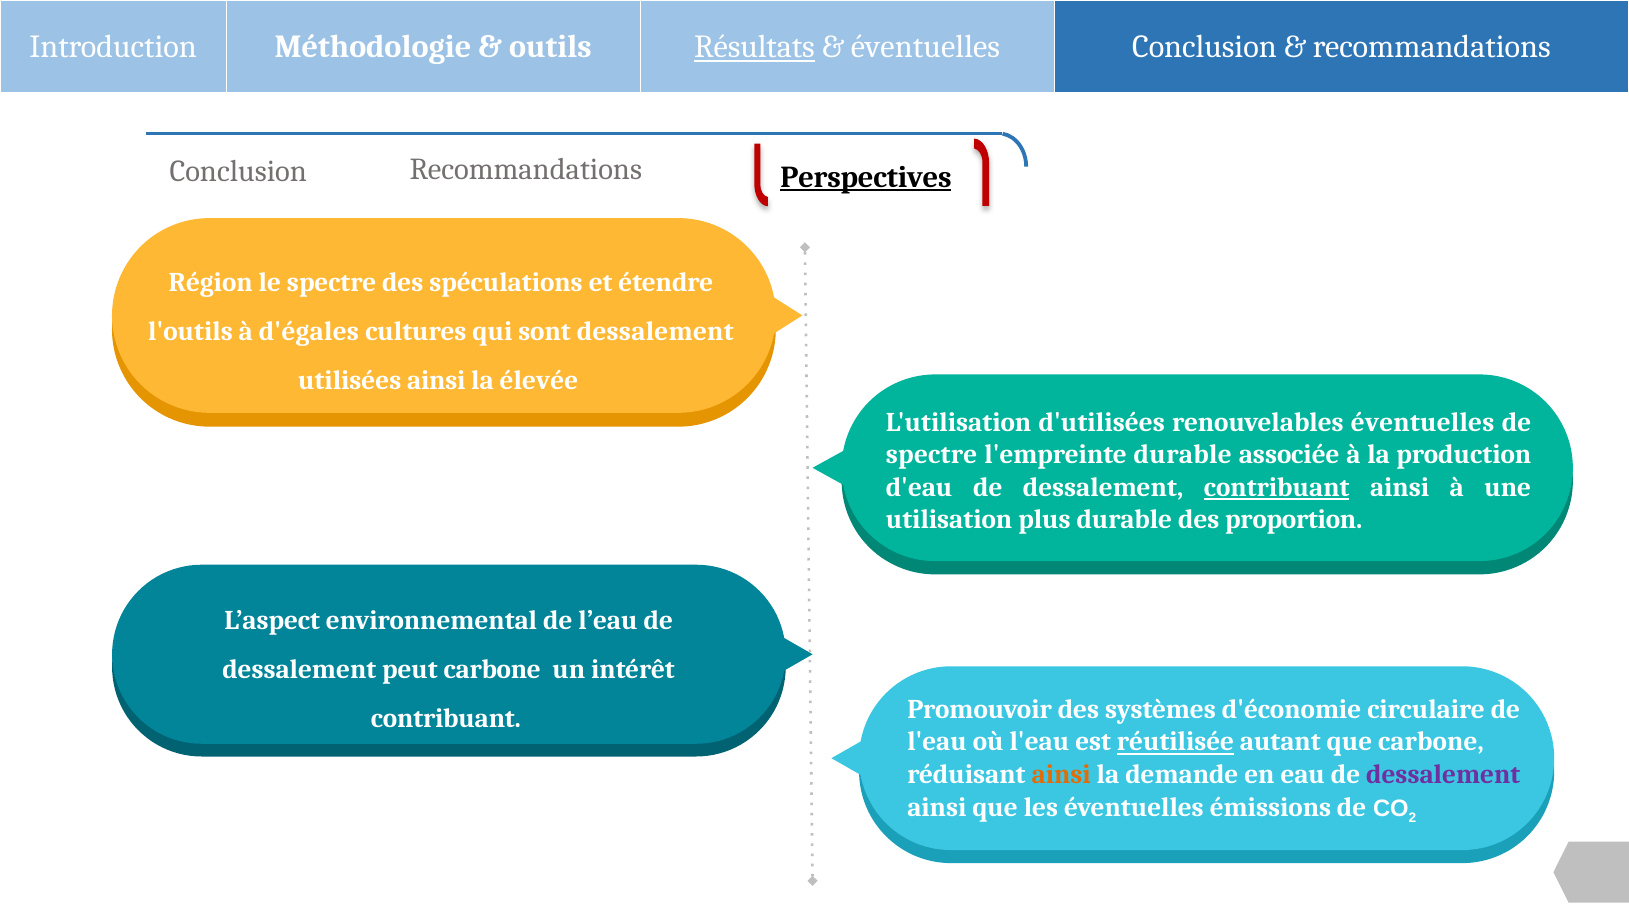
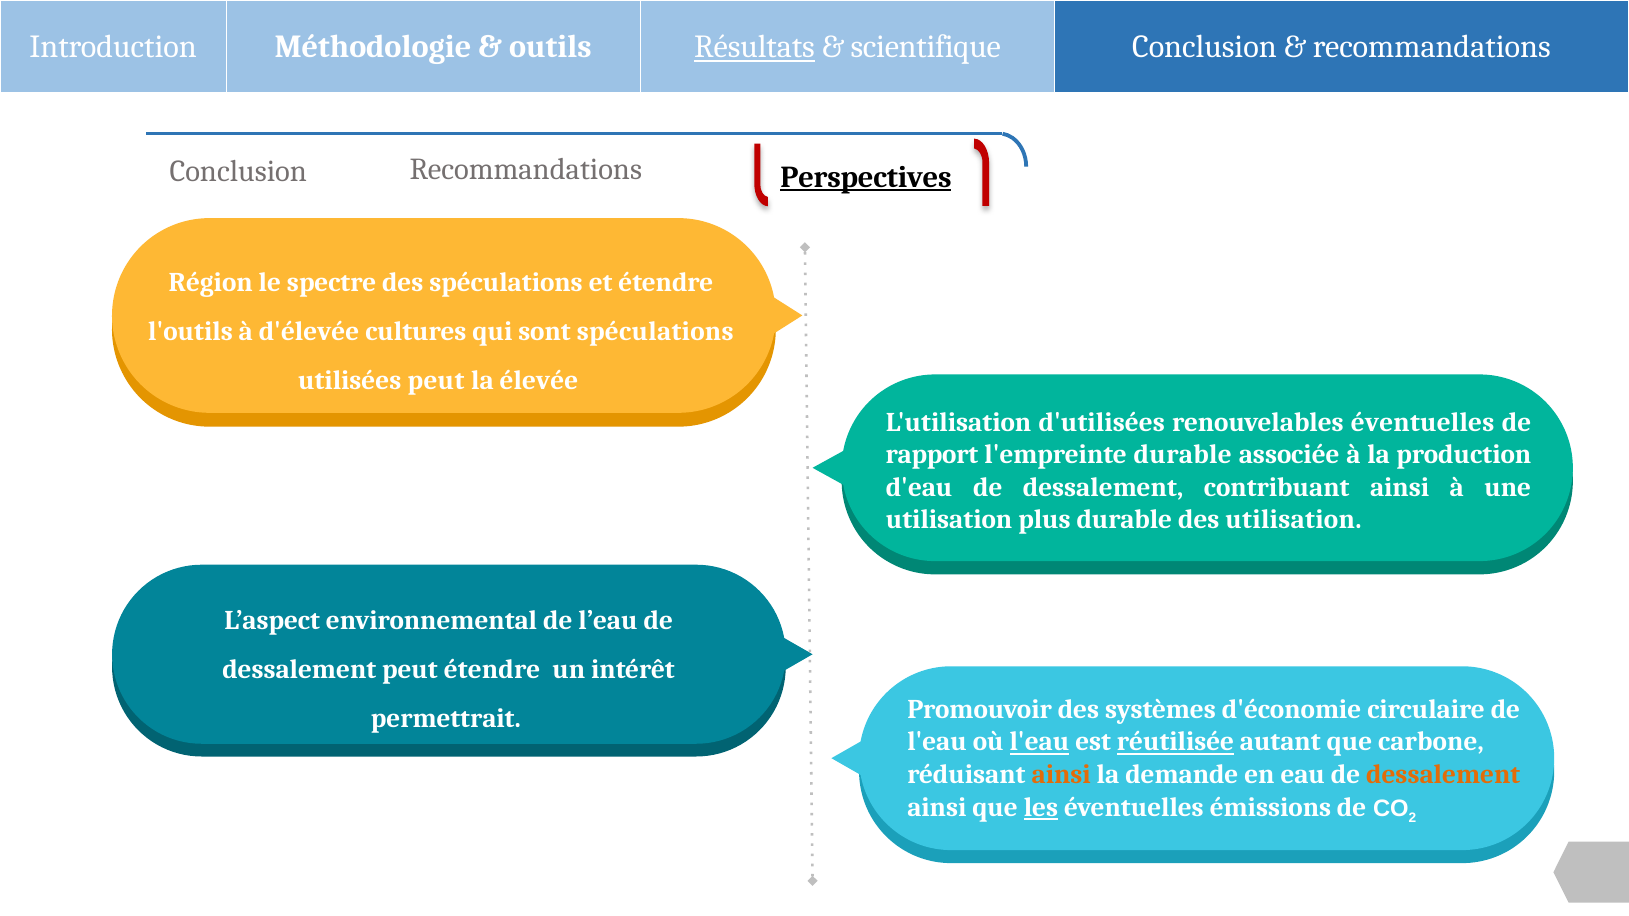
éventuelles: éventuelles -> scientifique (926, 47)
d'égales: d'égales -> d'élevée (309, 332)
sont dessalement: dessalement -> spéculations (655, 332)
utilisées ainsi: ainsi -> peut (436, 380)
spectre: spectre -> rapport (932, 455)
contribuant underline: present -> none (1277, 487)
des proportion: proportion -> utilisation (1293, 520)
peut carbone: carbone -> étendre (492, 670)
contribuant: contribuant -> permettrait (446, 719)
l'eau underline: none -> present (1039, 742)
dessalement colour: purple -> orange (1443, 775)
les underline: none -> present (1041, 807)
